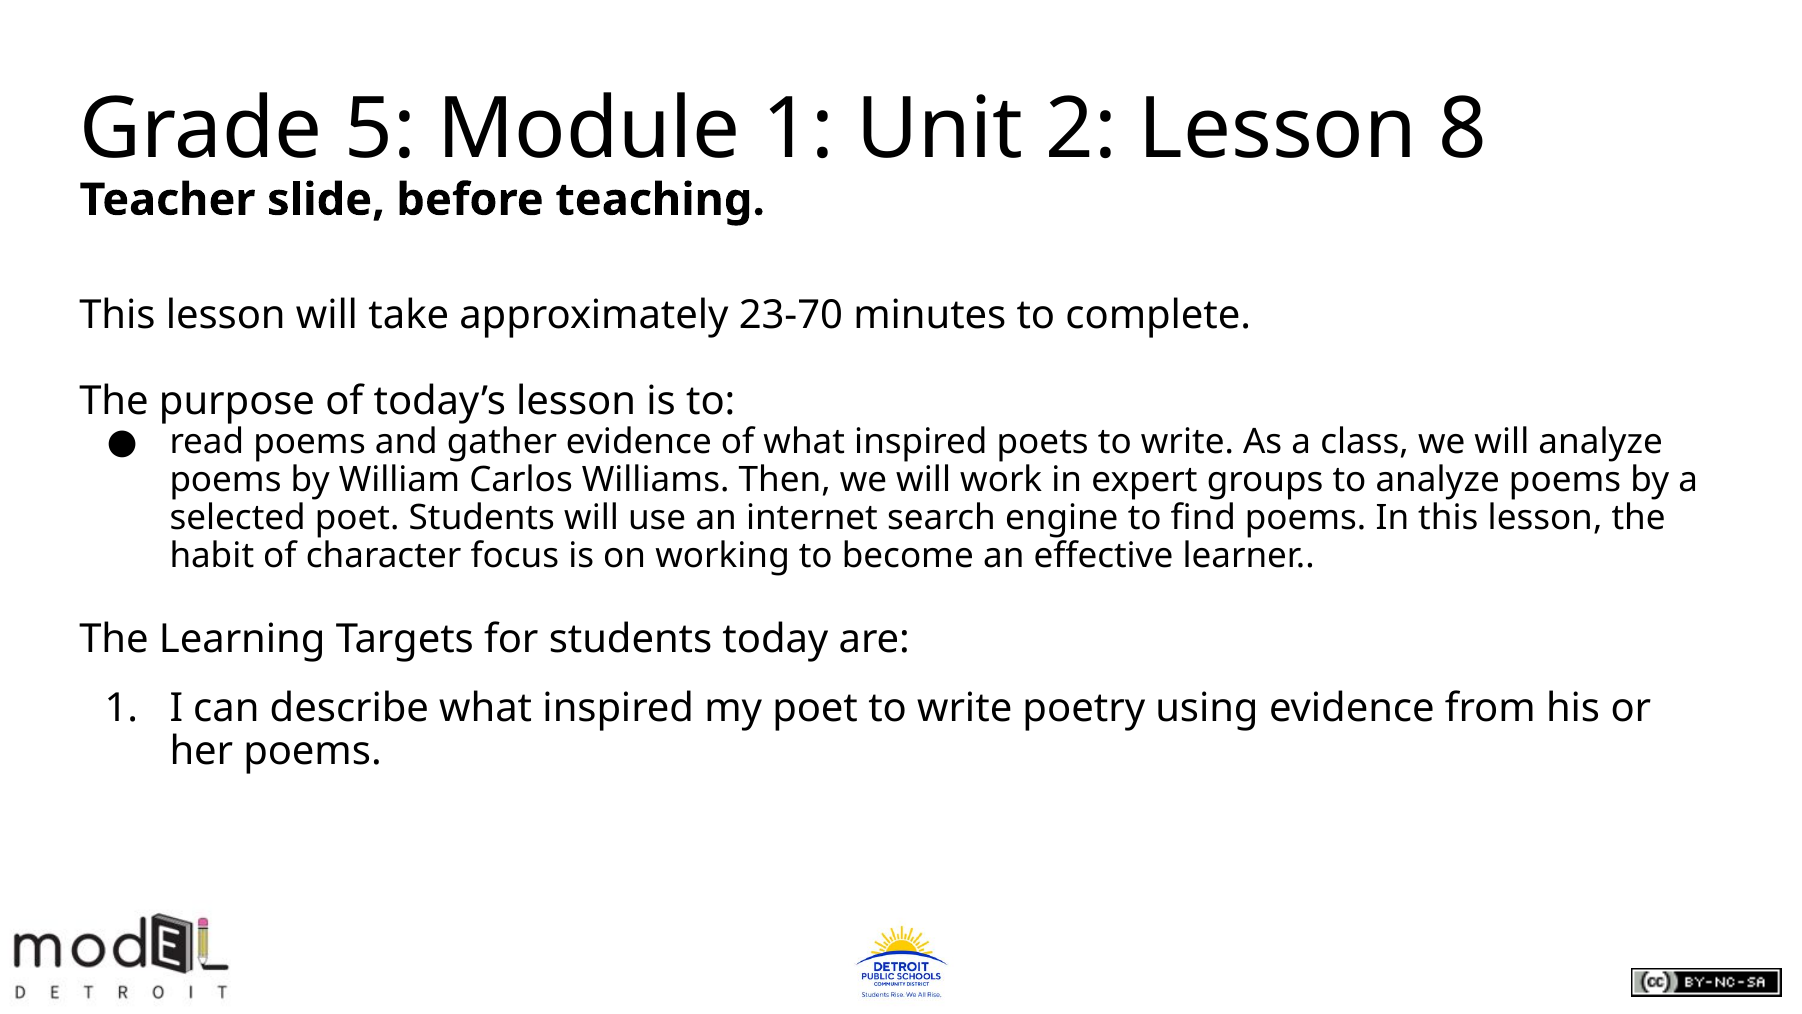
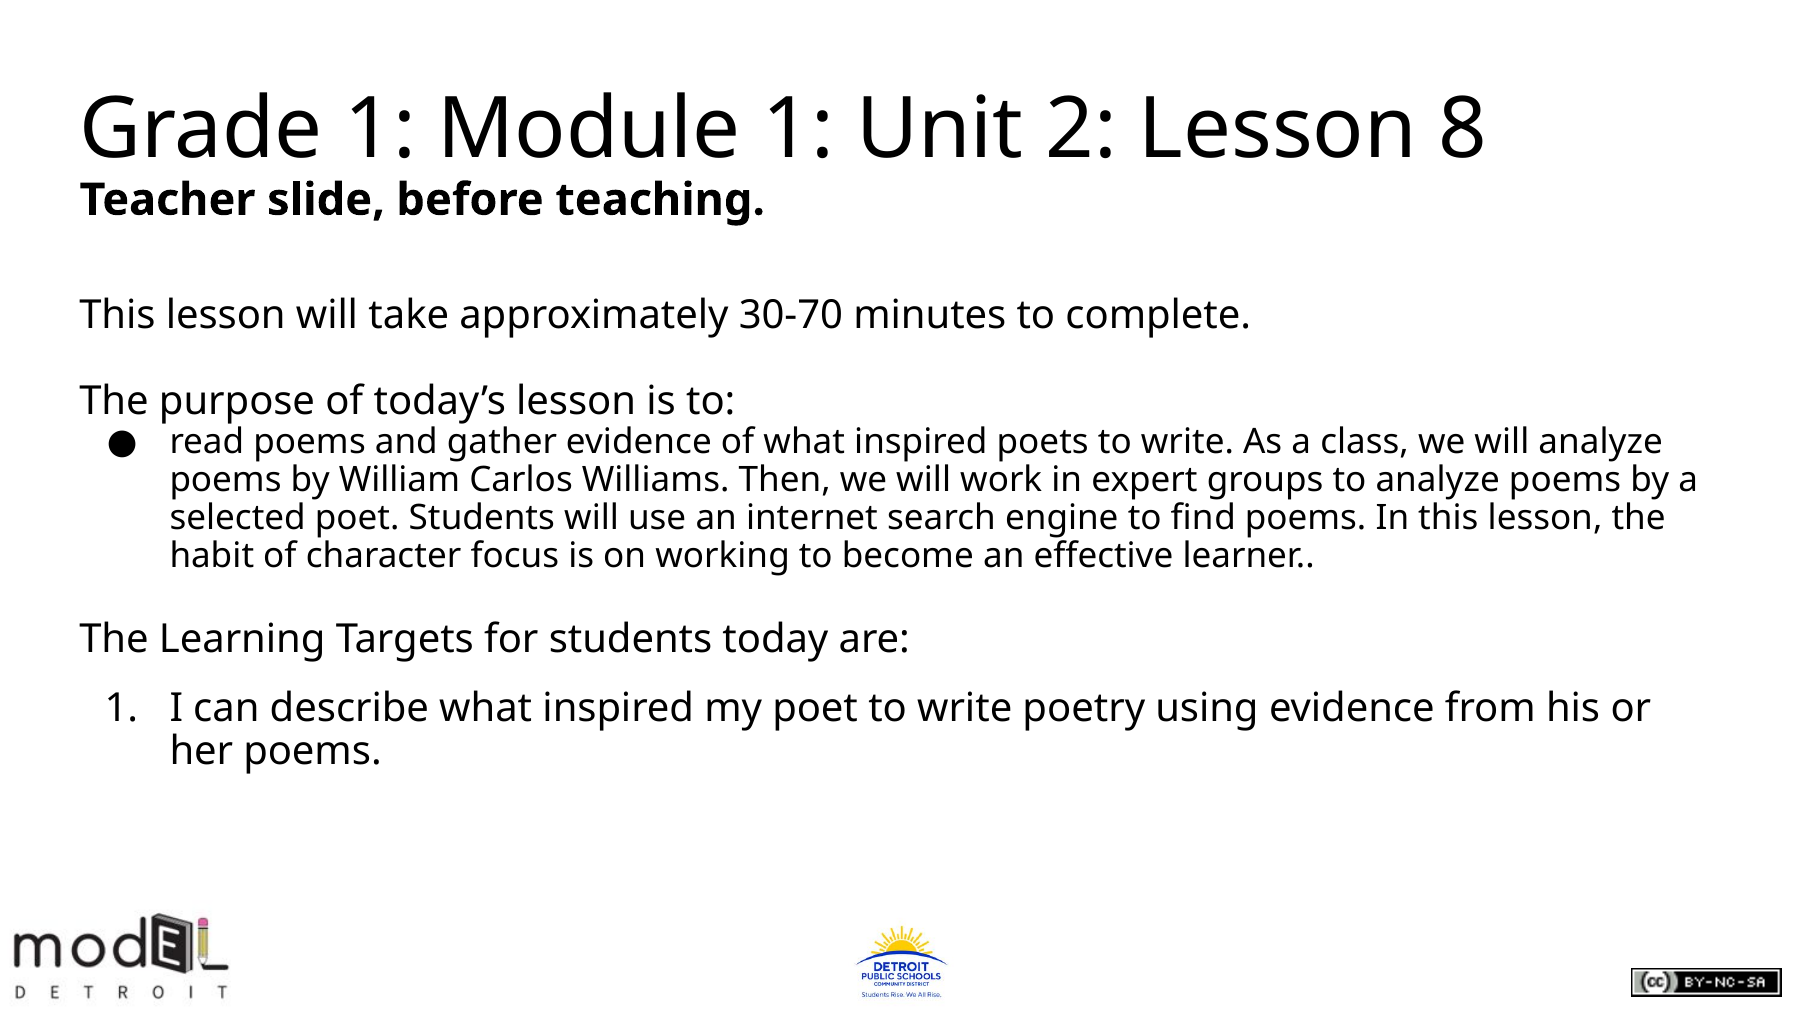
Grade 5: 5 -> 1 (380, 129)
23-70: 23-70 -> 30-70 (791, 315)
